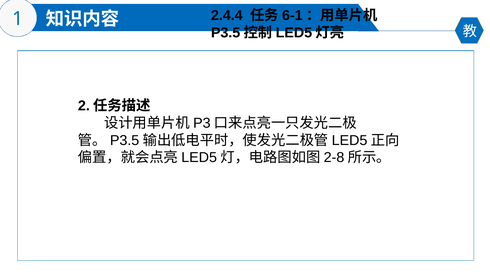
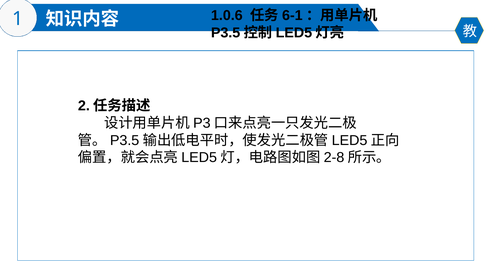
2.4.4: 2.4.4 -> 1.0.6 (227, 15)
